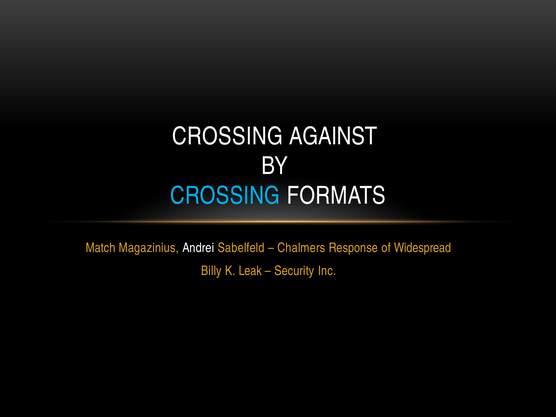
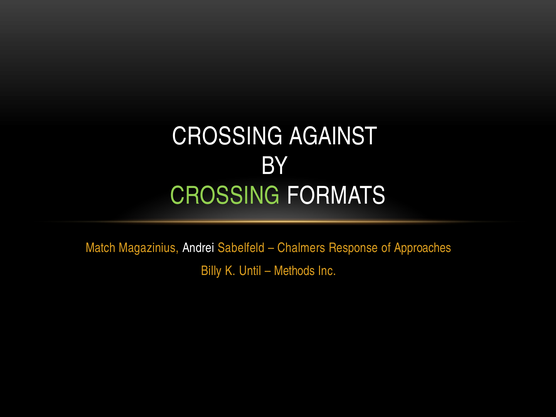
CROSSING colour: light blue -> light green (225, 196)
Widespread: Widespread -> Approaches (423, 248)
Leak: Leak -> Until (250, 271)
Security: Security -> Methods (294, 271)
